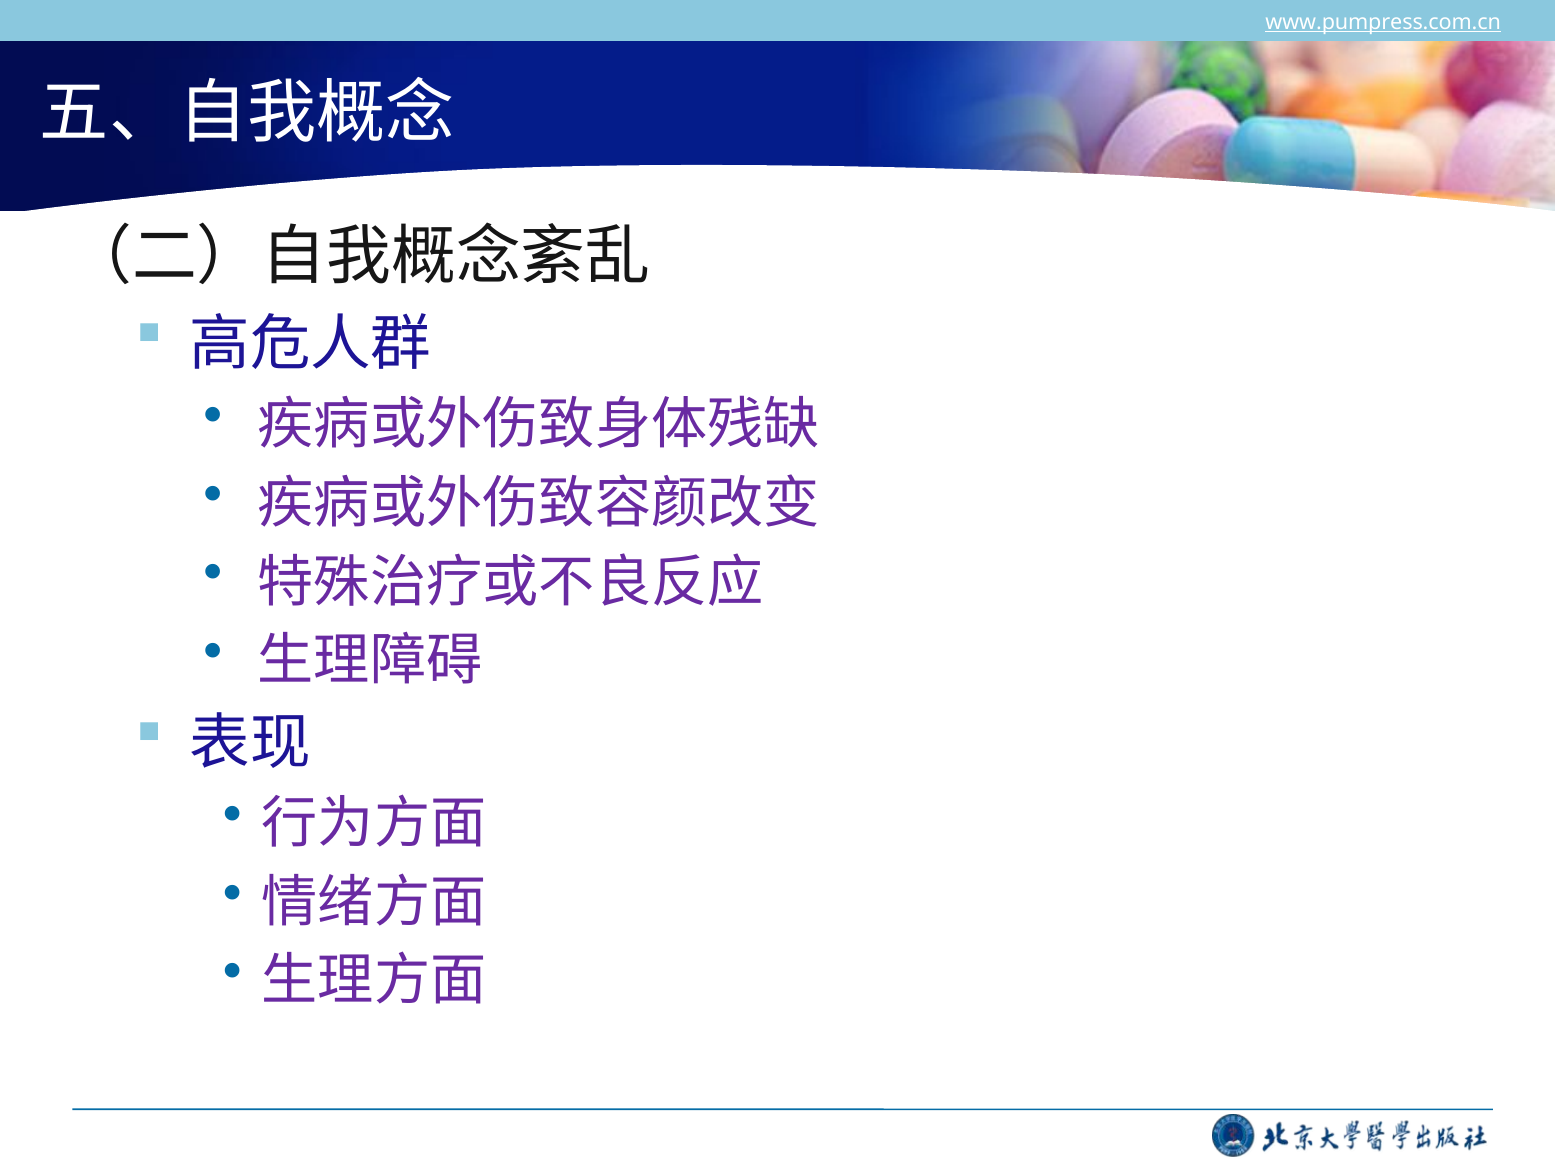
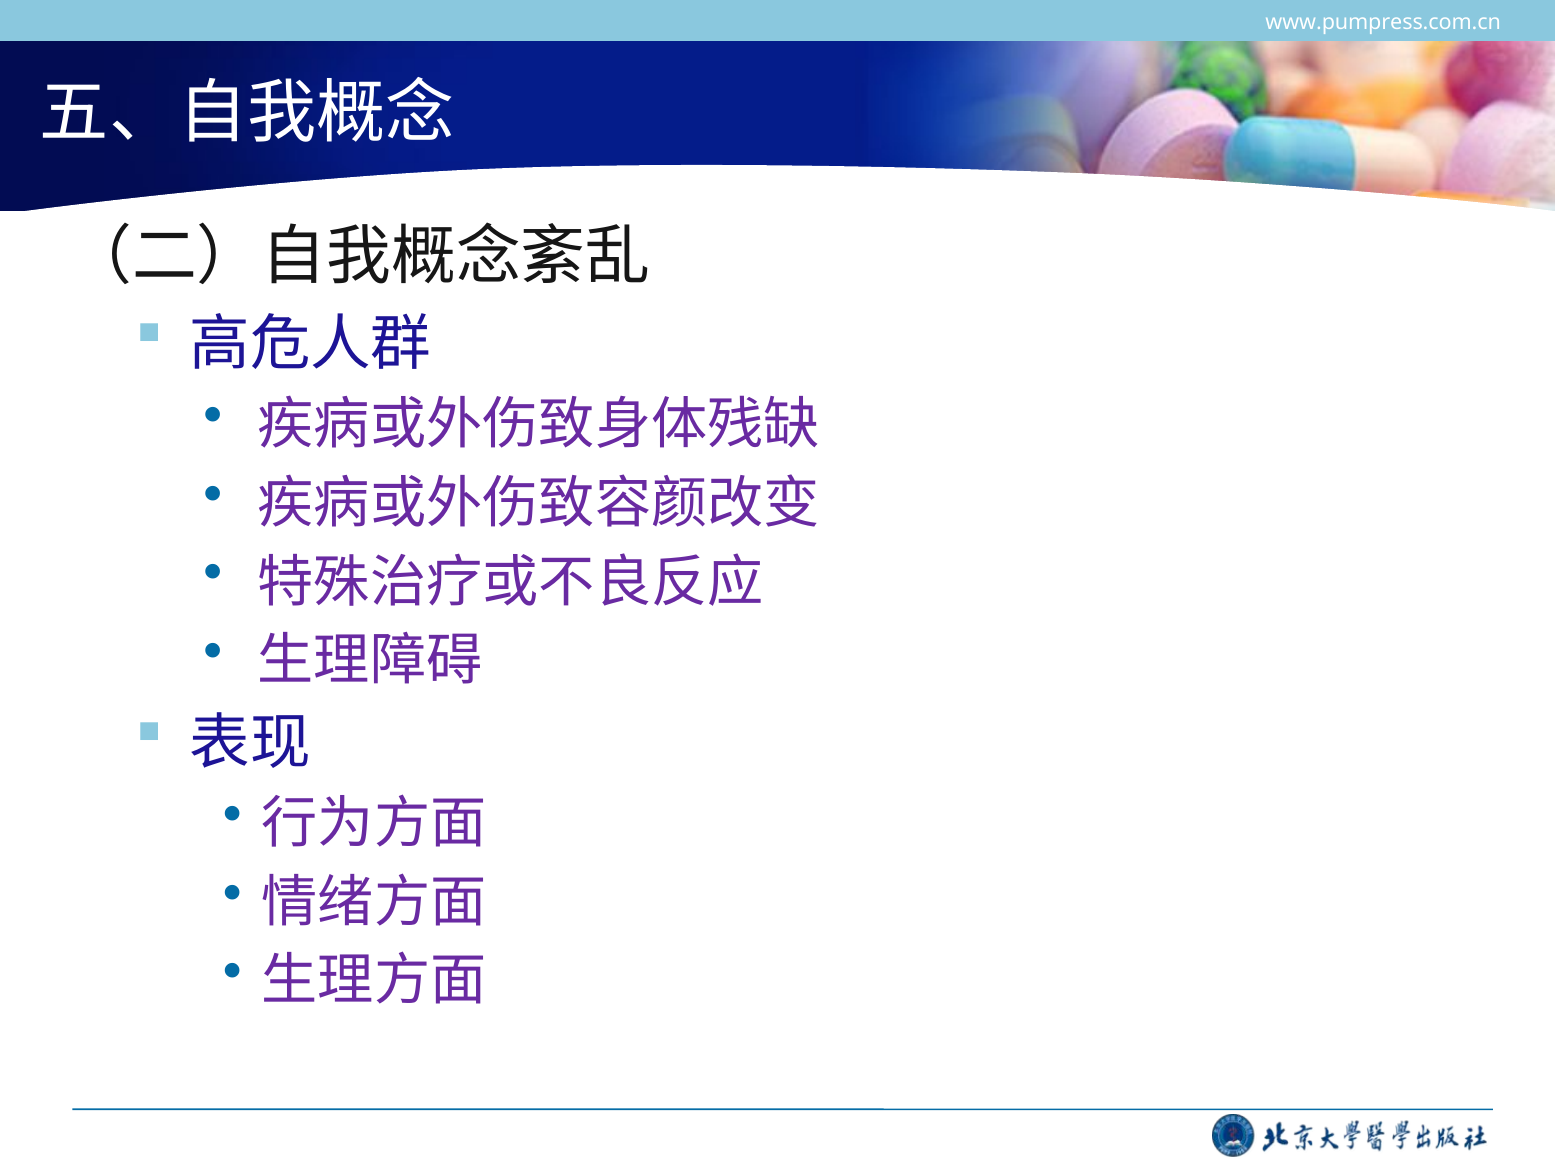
www.pumpress.com.cn underline: present -> none (1383, 22)
